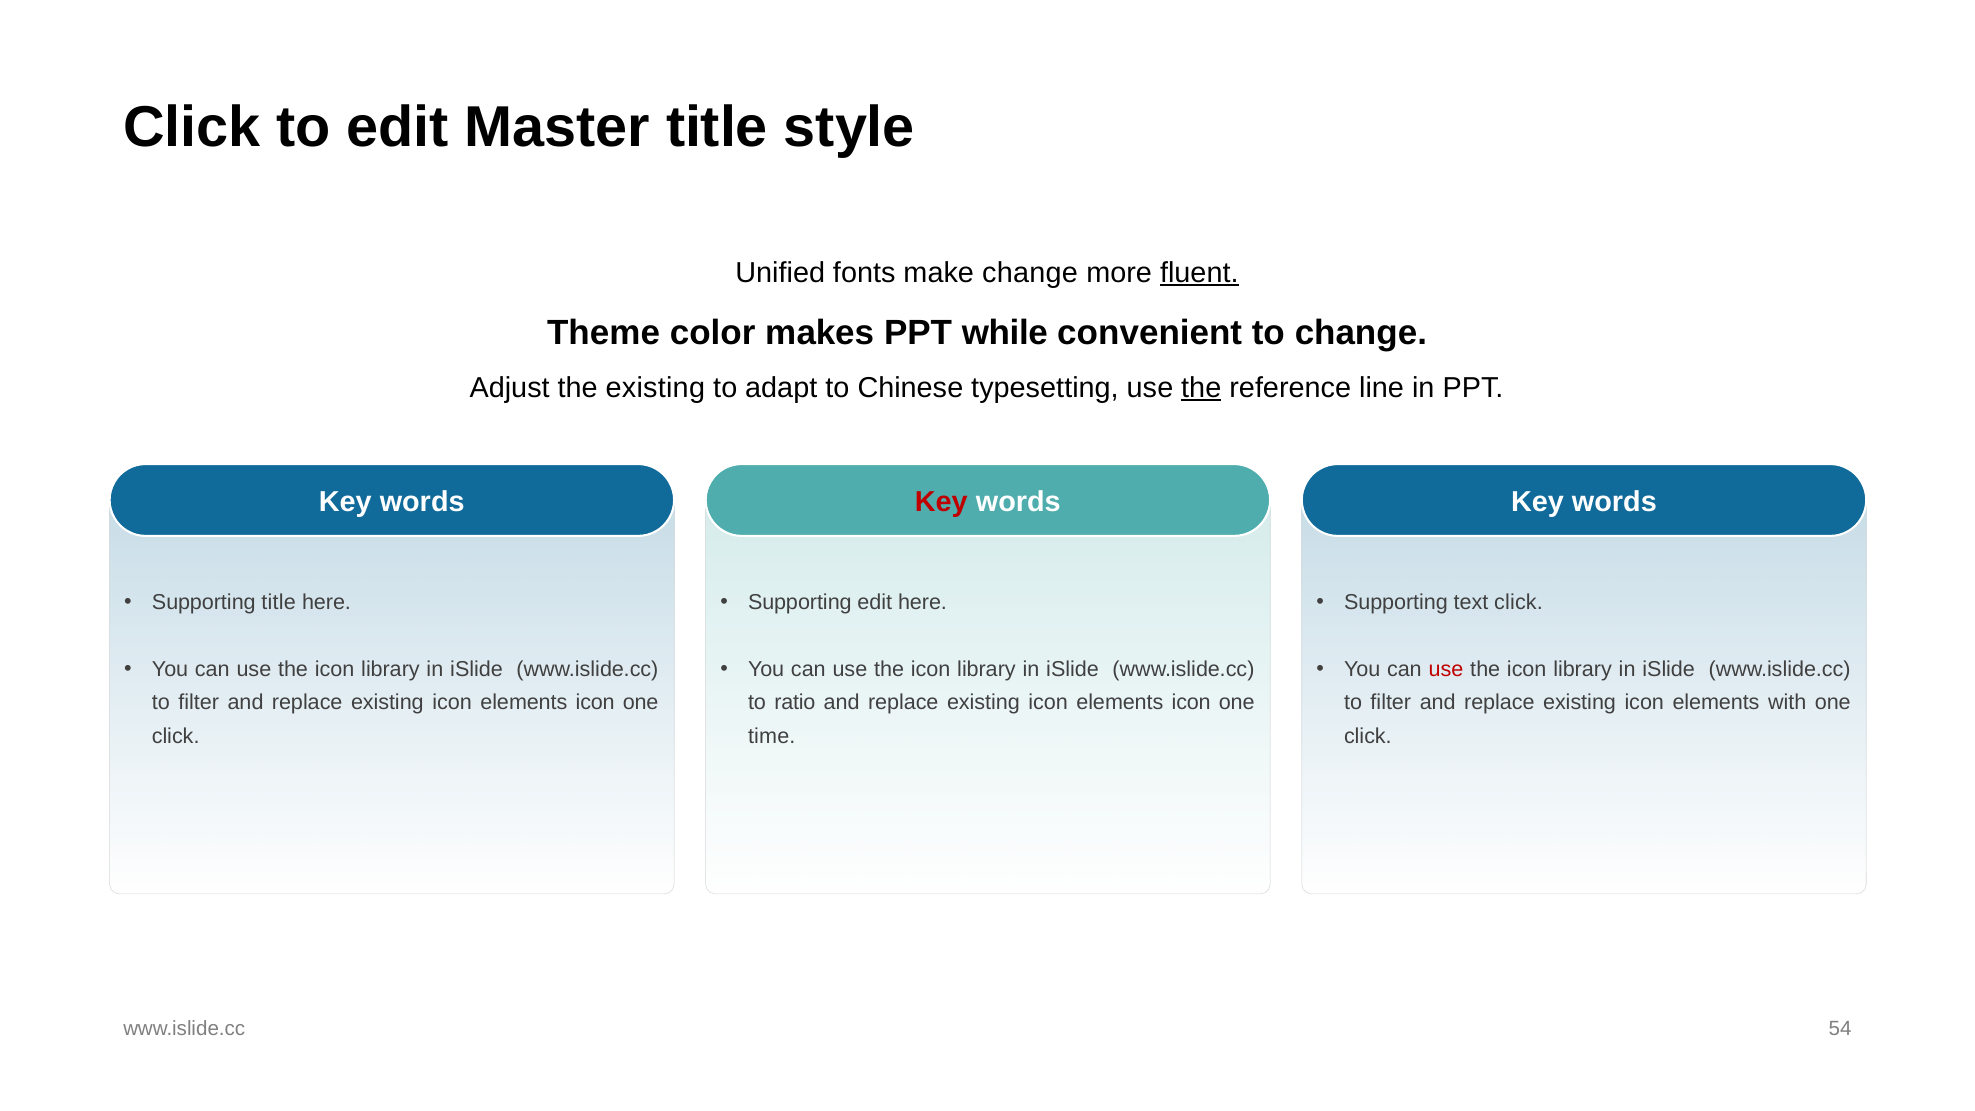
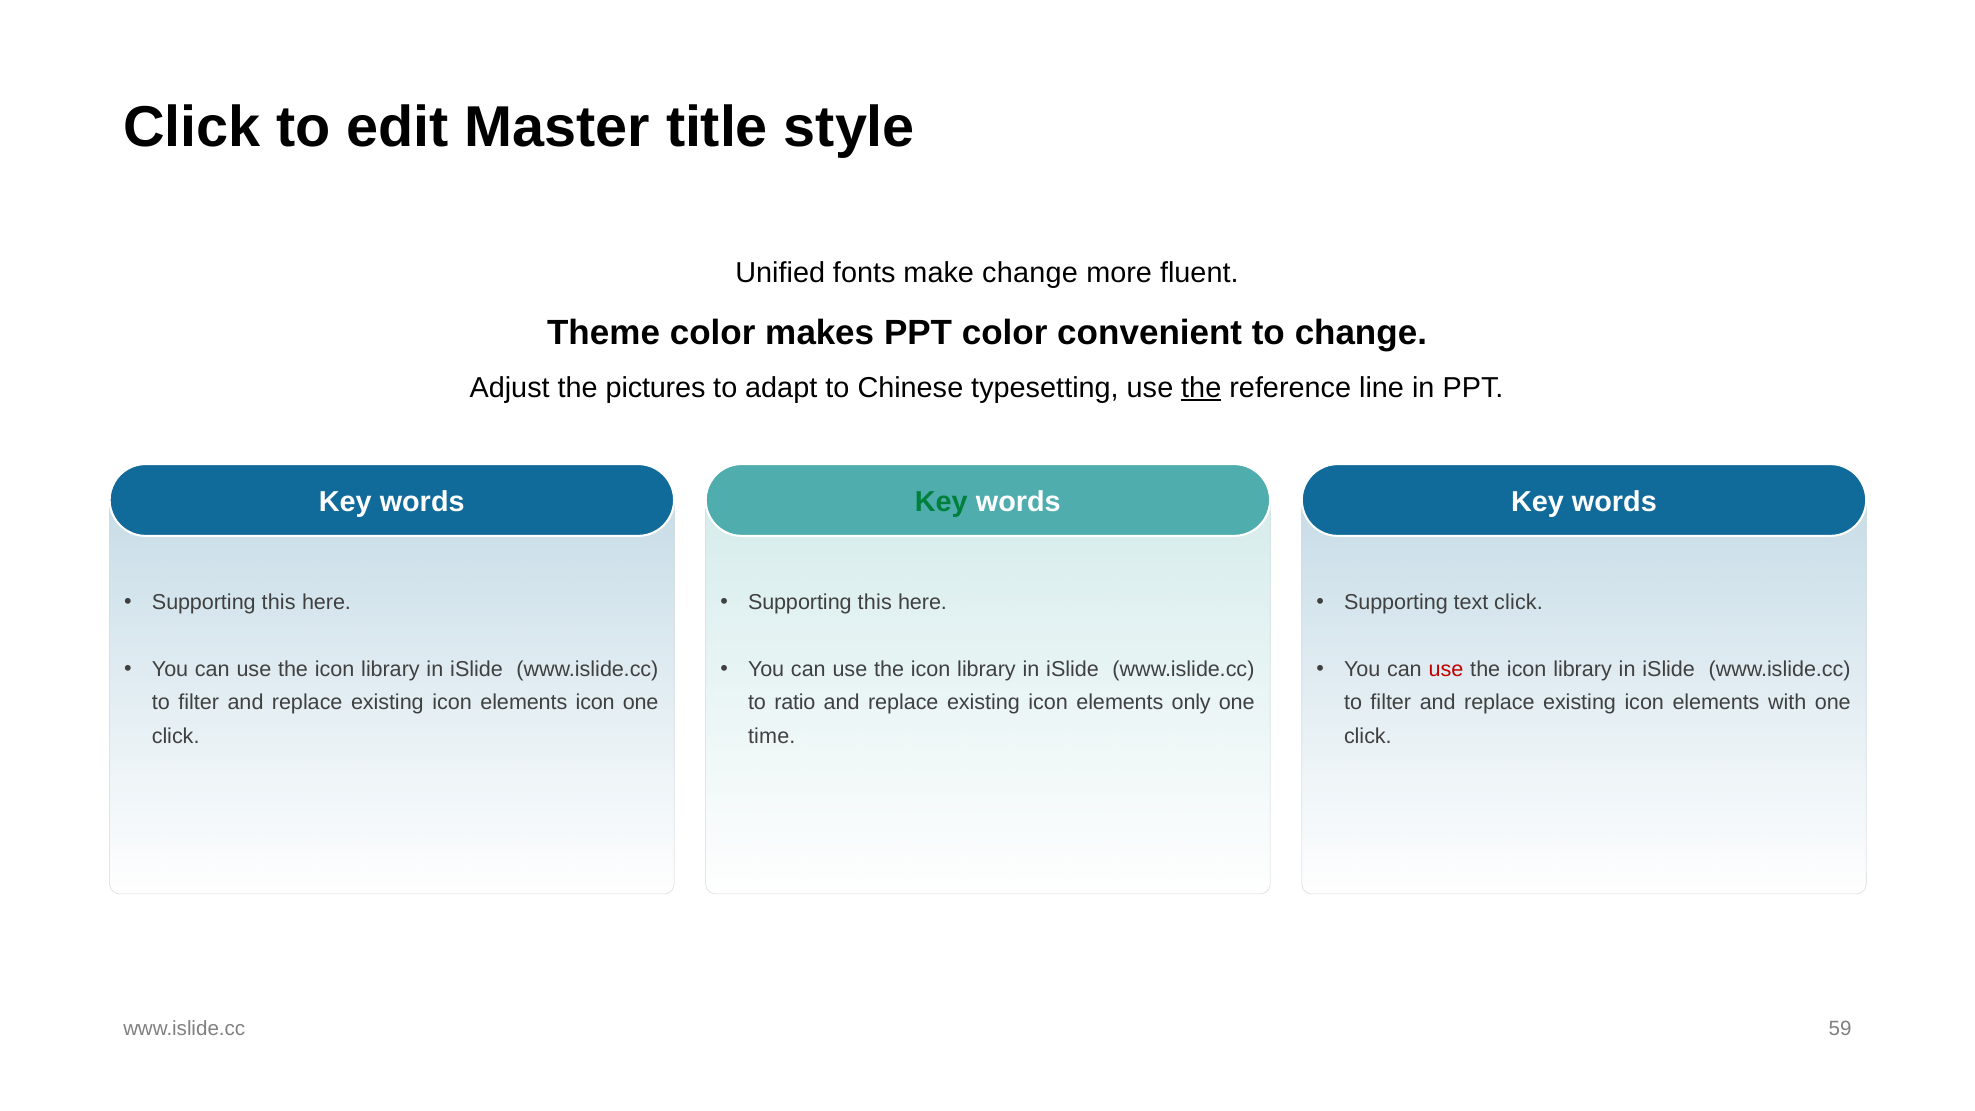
fluent underline: present -> none (1199, 273)
PPT while: while -> color (1005, 333)
the existing: existing -> pictures (656, 388)
Key colour: red -> green (941, 502)
title: title -> this (279, 602)
edit: edit -> this (875, 602)
icon: icon -> only (1191, 703)
54: 54 -> 59 (1840, 1029)
